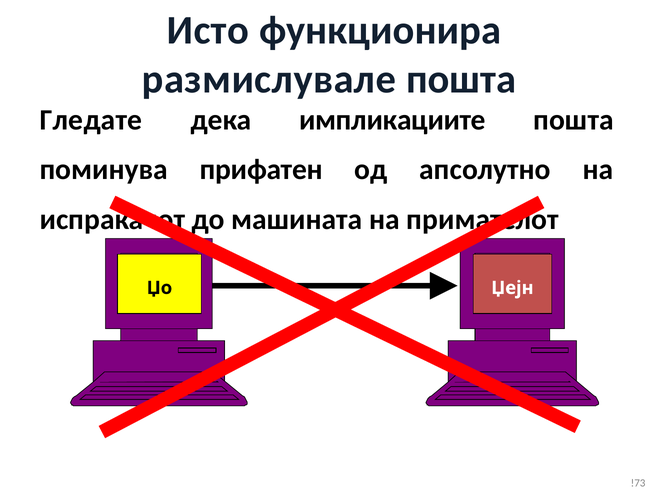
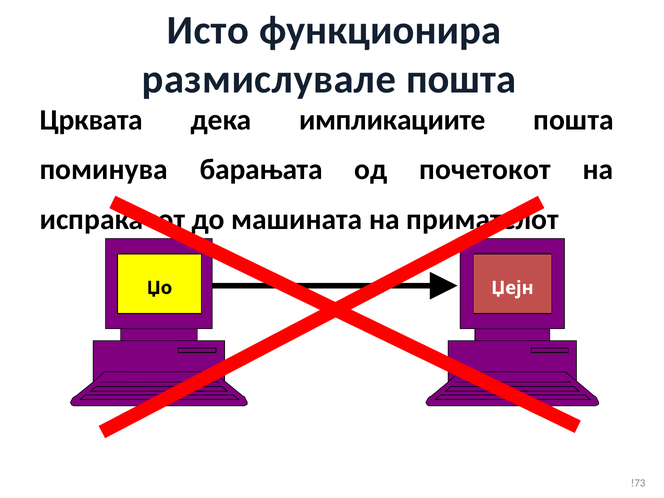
Гледате: Гледате -> Црквата (91, 120)
прифатен: прифатен -> барањата (261, 170)
апсолутно: апсолутно -> почетокот (485, 170)
